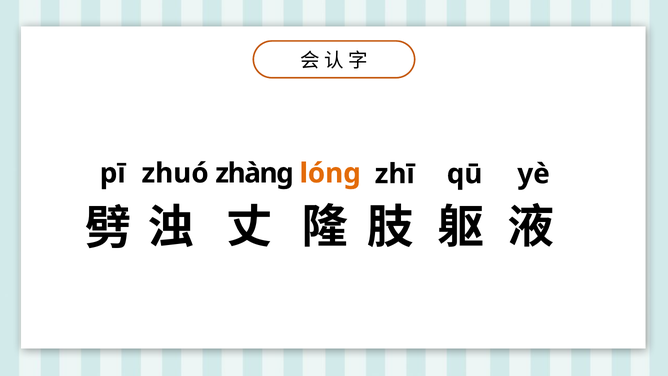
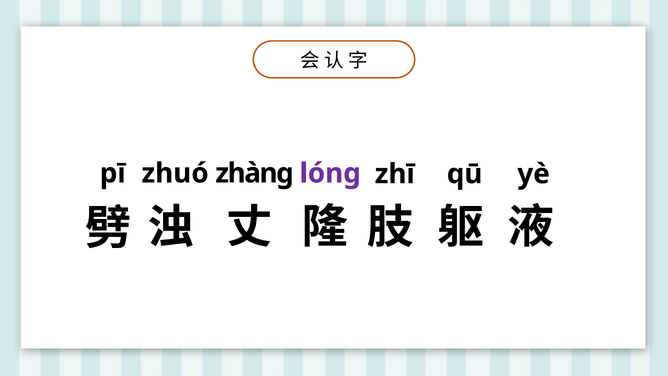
lóng colour: orange -> purple (330, 173)
